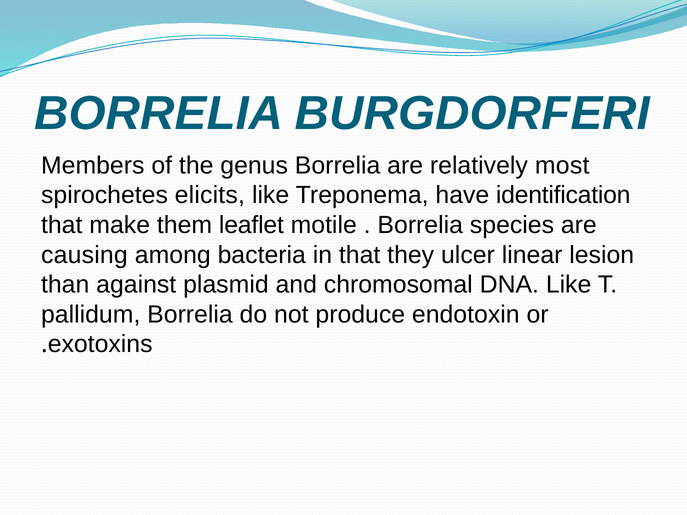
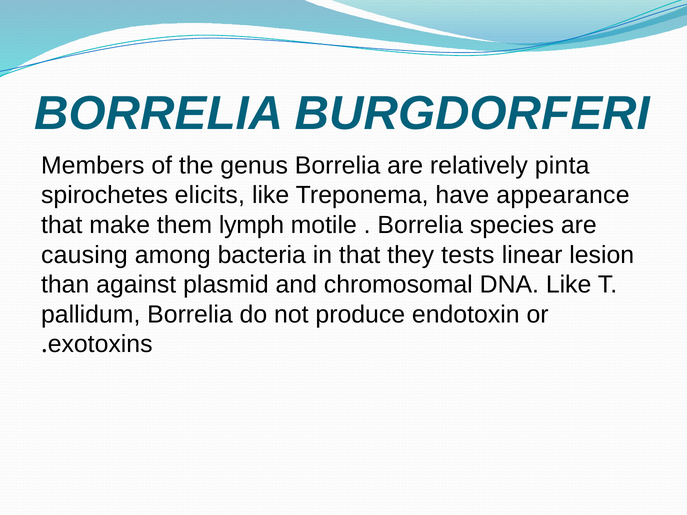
most: most -> pinta (562, 165)
identification: identification -> appearance (563, 195)
leaflet: leaflet -> lymph (251, 225)
ulcer: ulcer -> tests (468, 255)
